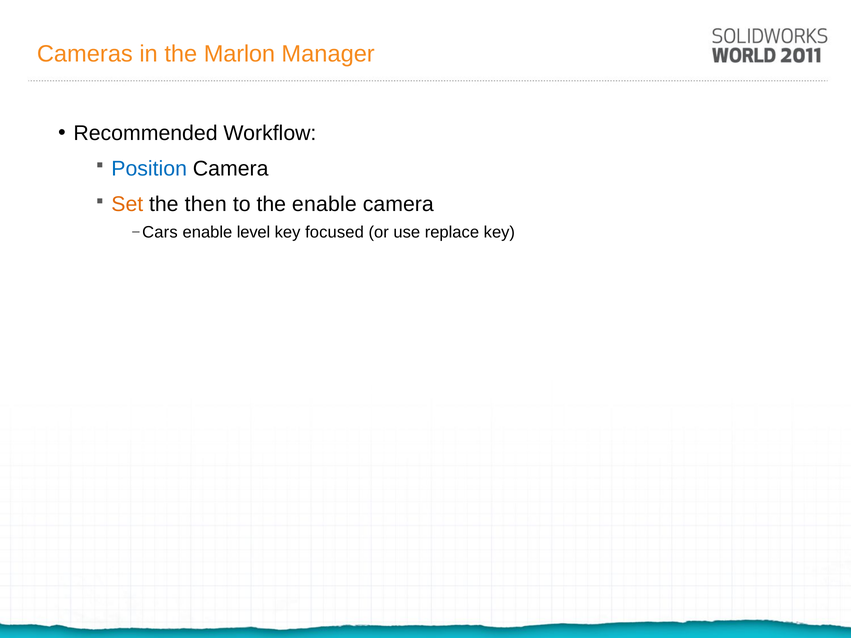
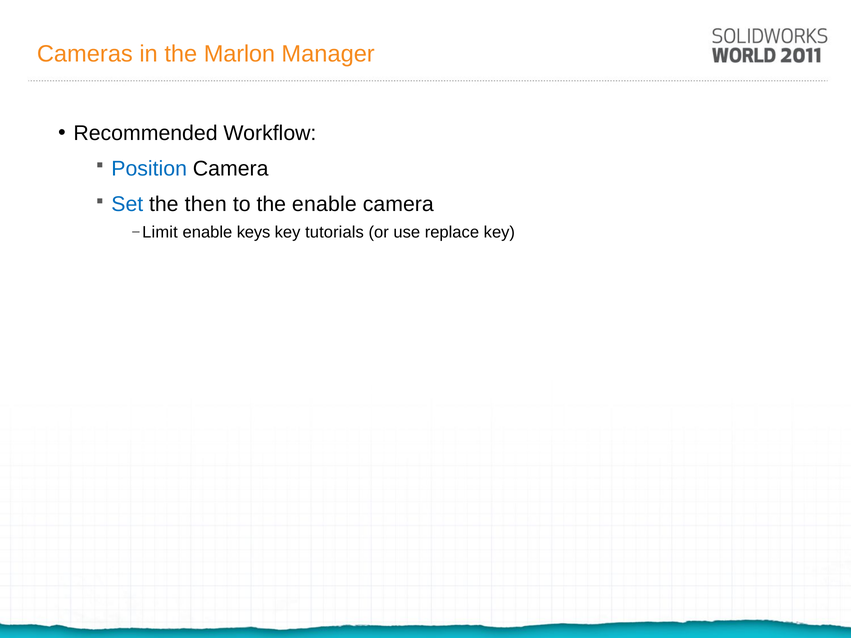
Set colour: orange -> blue (127, 204)
Cars: Cars -> Limit (160, 232)
level: level -> keys (254, 232)
focused: focused -> tutorials (335, 232)
